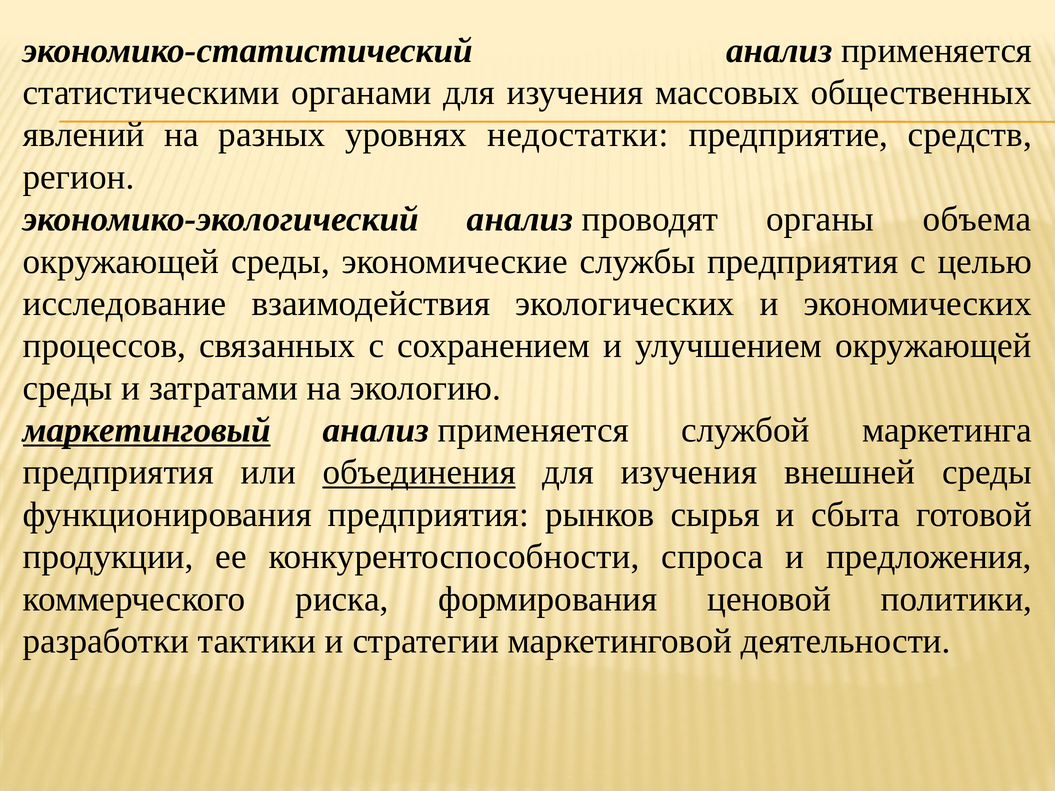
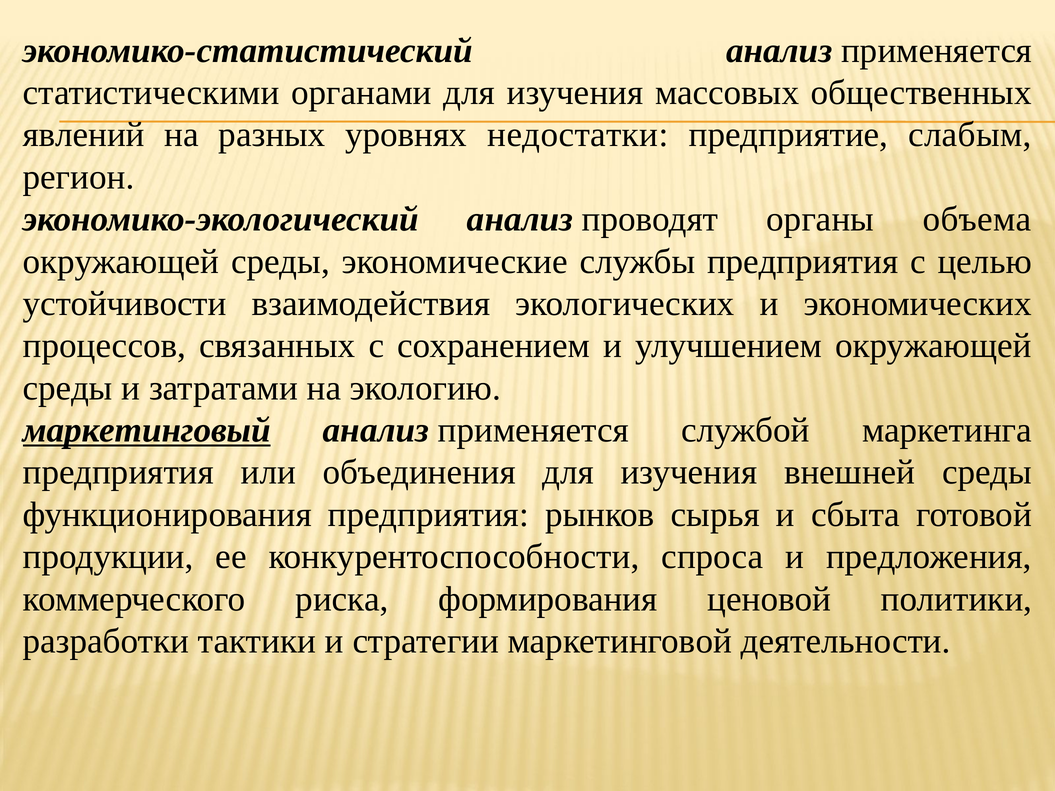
средств: средств -> слабым (970, 135)
исследование: исследование -> устойчивости (125, 304)
объединения underline: present -> none (419, 473)
